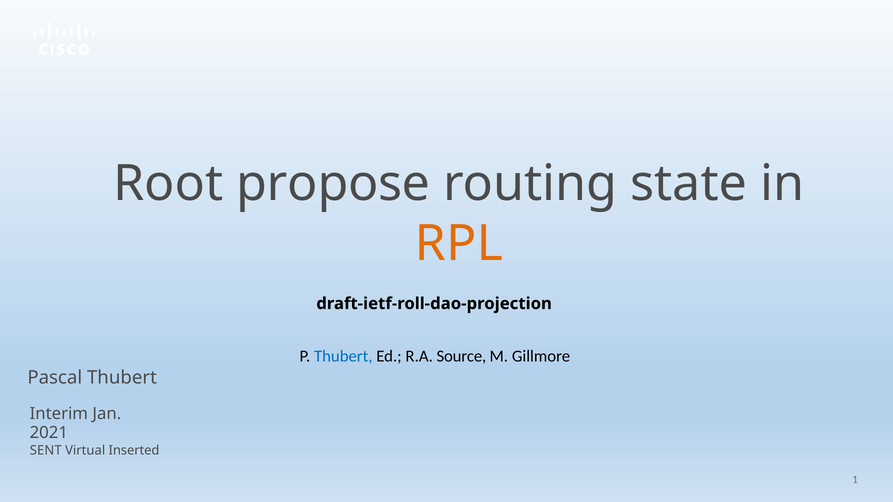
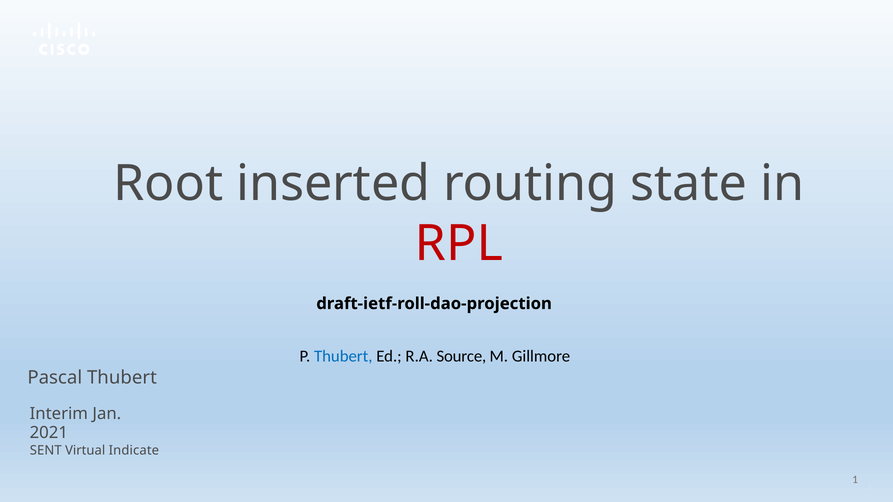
propose: propose -> inserted (333, 184)
RPL colour: orange -> red (459, 244)
Inserted: Inserted -> Indicate (134, 451)
